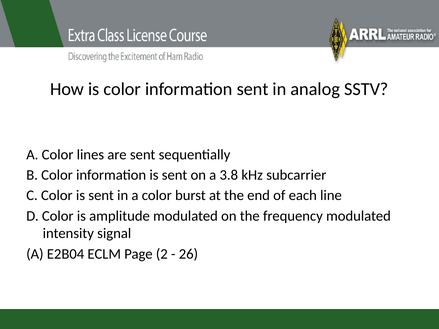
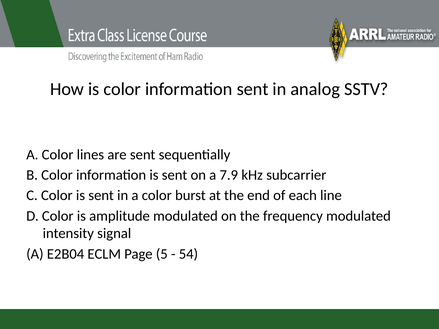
3.8: 3.8 -> 7.9 (229, 175)
2: 2 -> 5 (162, 254)
26: 26 -> 54 (188, 254)
